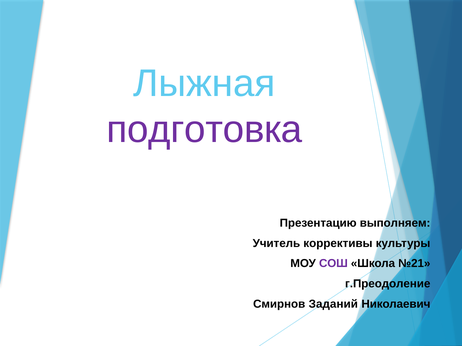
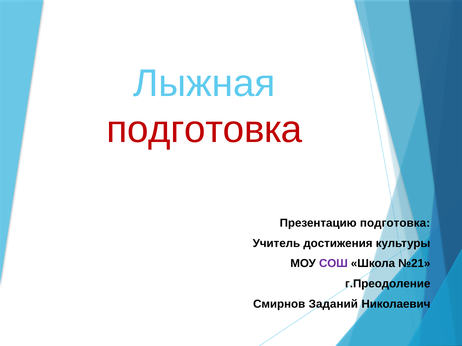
подготовка colour: purple -> red (204, 130)
Презентацию выполняем: выполняем -> подготовка (395, 223)
коррективы: коррективы -> достижения (338, 244)
